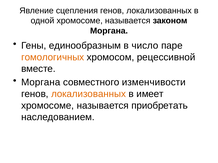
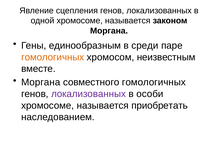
число: число -> среди (145, 46)
рецессивной: рецессивной -> неизвестным (166, 57)
совместного изменчивости: изменчивости -> гомологичных (154, 83)
локализованных colour: orange -> purple (89, 94)
имеет: имеет -> особи (150, 94)
